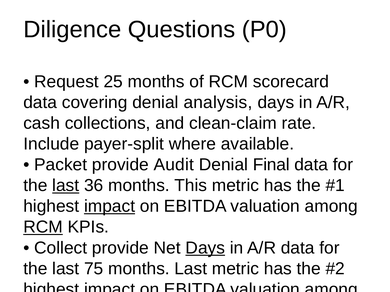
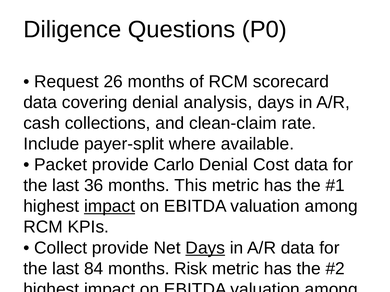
25: 25 -> 26 (113, 82)
Audit: Audit -> Carlo (174, 165)
Denial Final: Final -> Cost (271, 165)
last underline: present -> none (66, 186)
RCM underline: present -> none (43, 227)
75: 75 -> 84 (94, 269)
months Last: Last -> Risk (191, 269)
